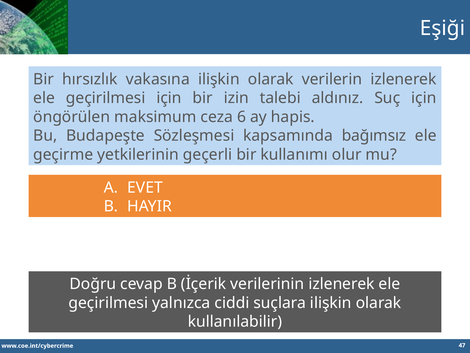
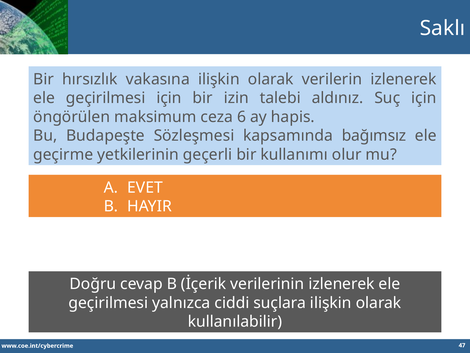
Eşiği: Eşiği -> Saklı (442, 28)
